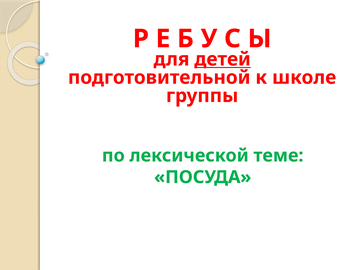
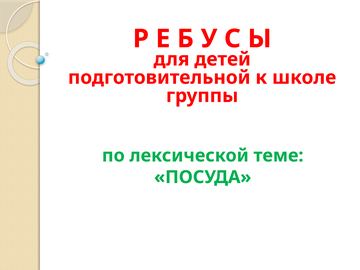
детей underline: present -> none (223, 59)
